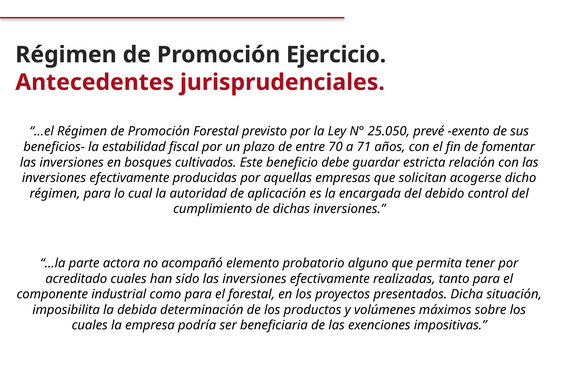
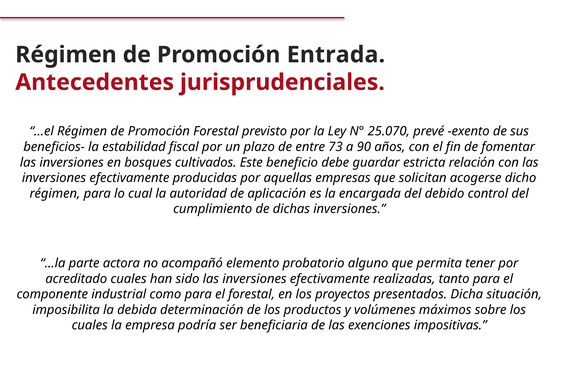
Ejercicio: Ejercicio -> Entrada (336, 55)
25.050: 25.050 -> 25.070 (389, 131)
70: 70 -> 73 (336, 147)
71: 71 -> 90 (364, 147)
